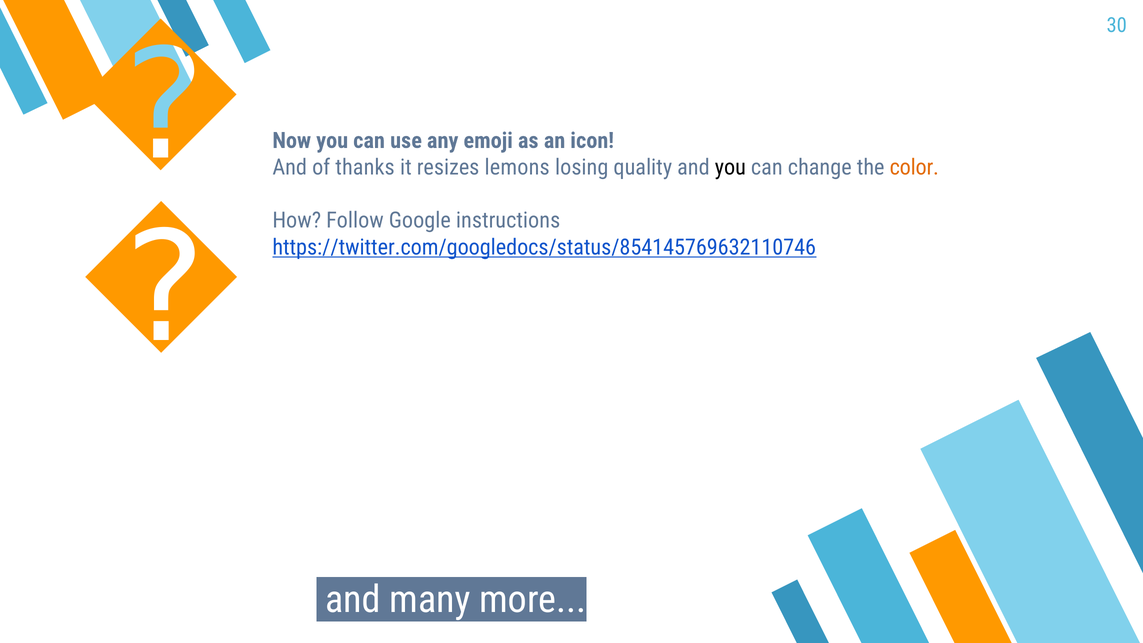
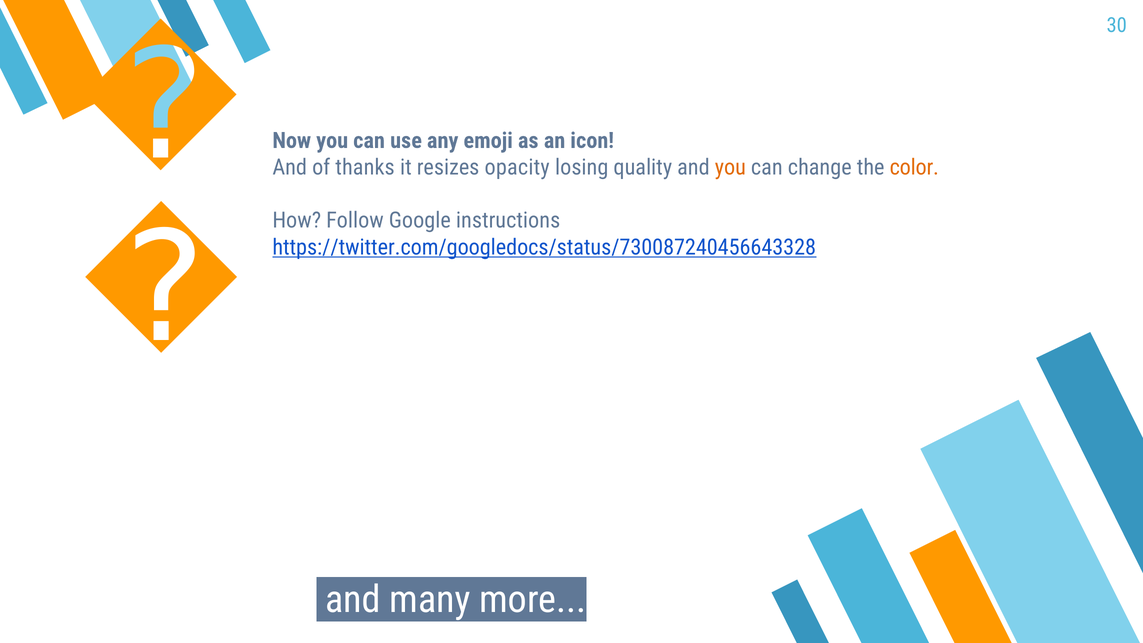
lemons: lemons -> opacity (517, 167)
you colour: black -> orange (730, 167)
https://twitter.com/googledocs/status/854145769632110746: https://twitter.com/googledocs/status/854145769632110746 -> https://twitter.com/googledocs/status/730087240456643328 (544, 247)
